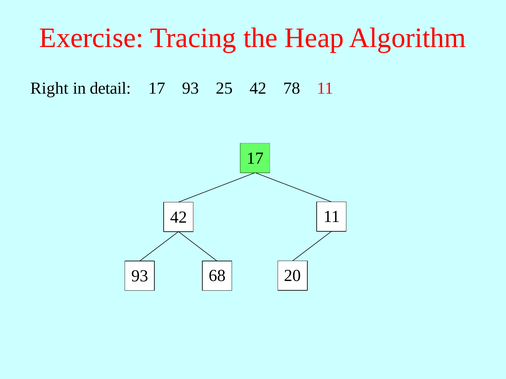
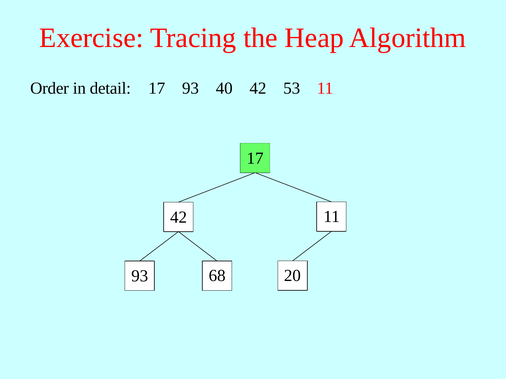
Right: Right -> Order (50, 88)
25: 25 -> 40 (224, 88)
78: 78 -> 53 (292, 88)
